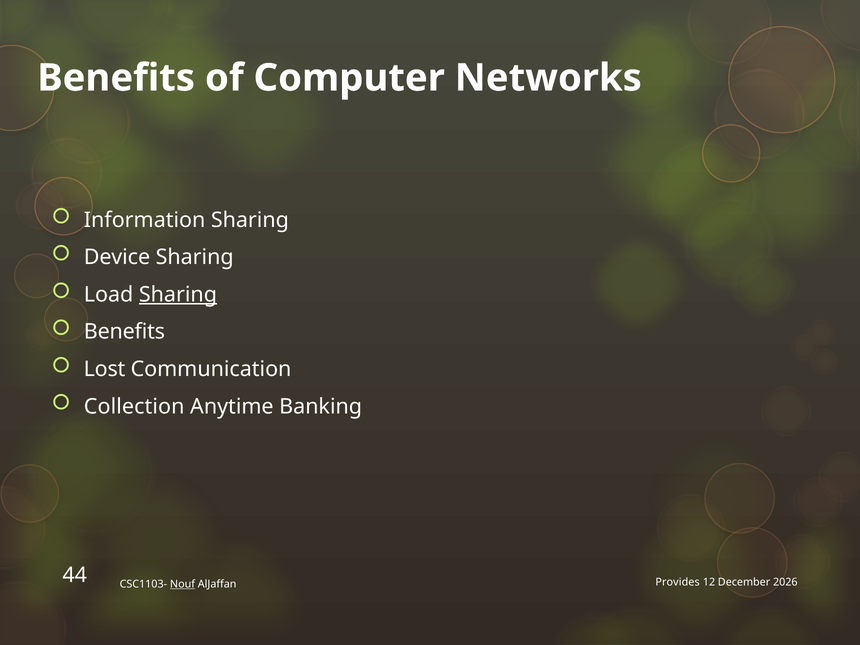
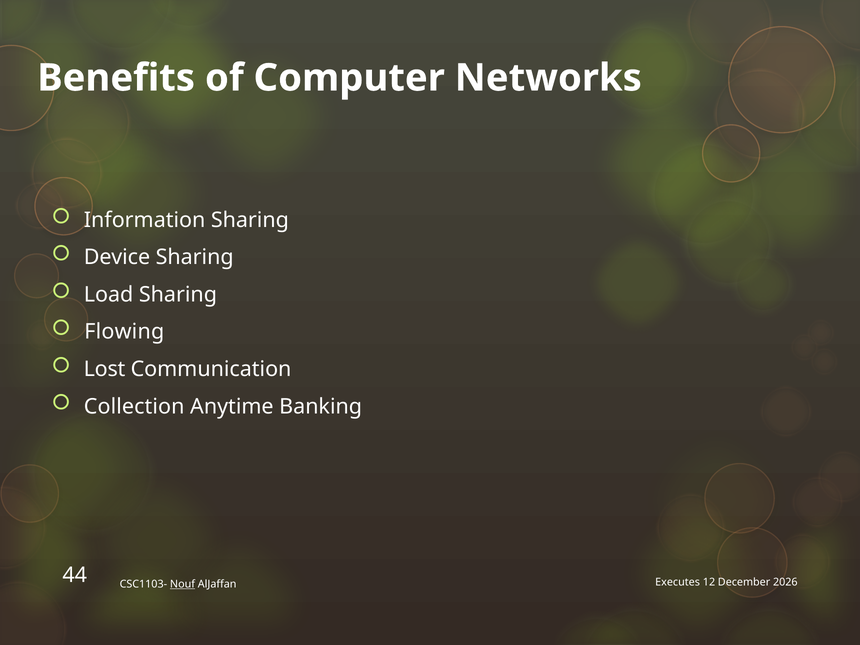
Sharing underline: present -> none (178, 295)
Benefits: Benefits -> Flowing (124, 332)
Provides: Provides -> Executes (678, 582)
